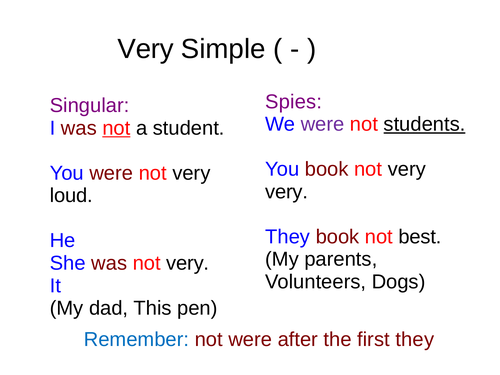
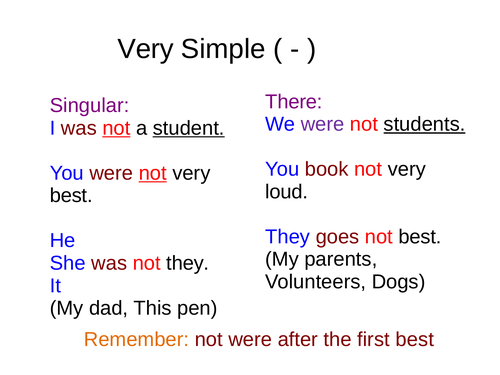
Spies: Spies -> There (294, 102)
student underline: none -> present (189, 128)
not underline: none -> present (153, 173)
very: very -> loud (287, 192)
loud: loud -> best (71, 196)
They book: book -> goes (338, 237)
was not very: very -> they (188, 263)
Remember colour: blue -> orange (136, 339)
first they: they -> best (415, 339)
